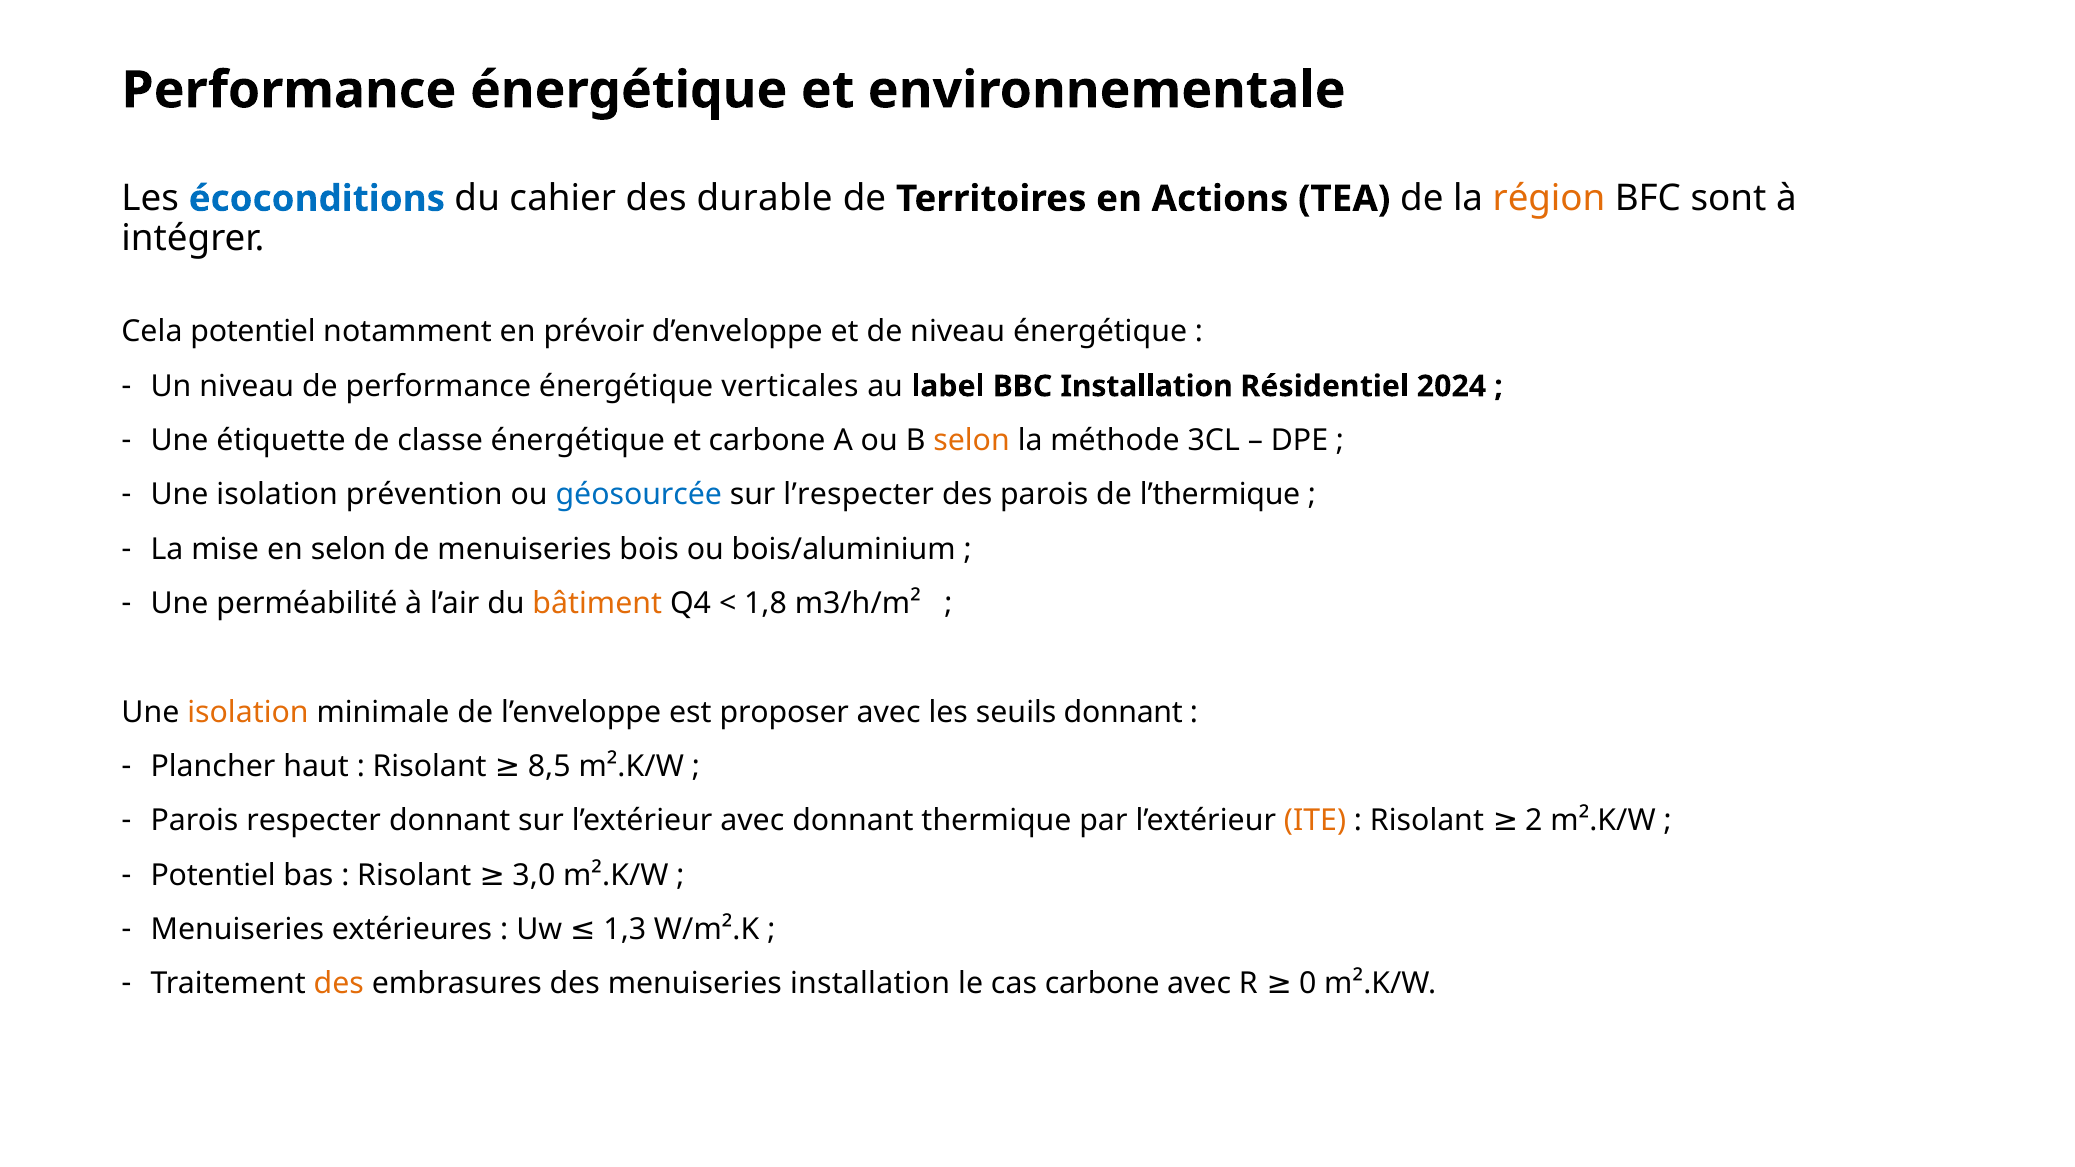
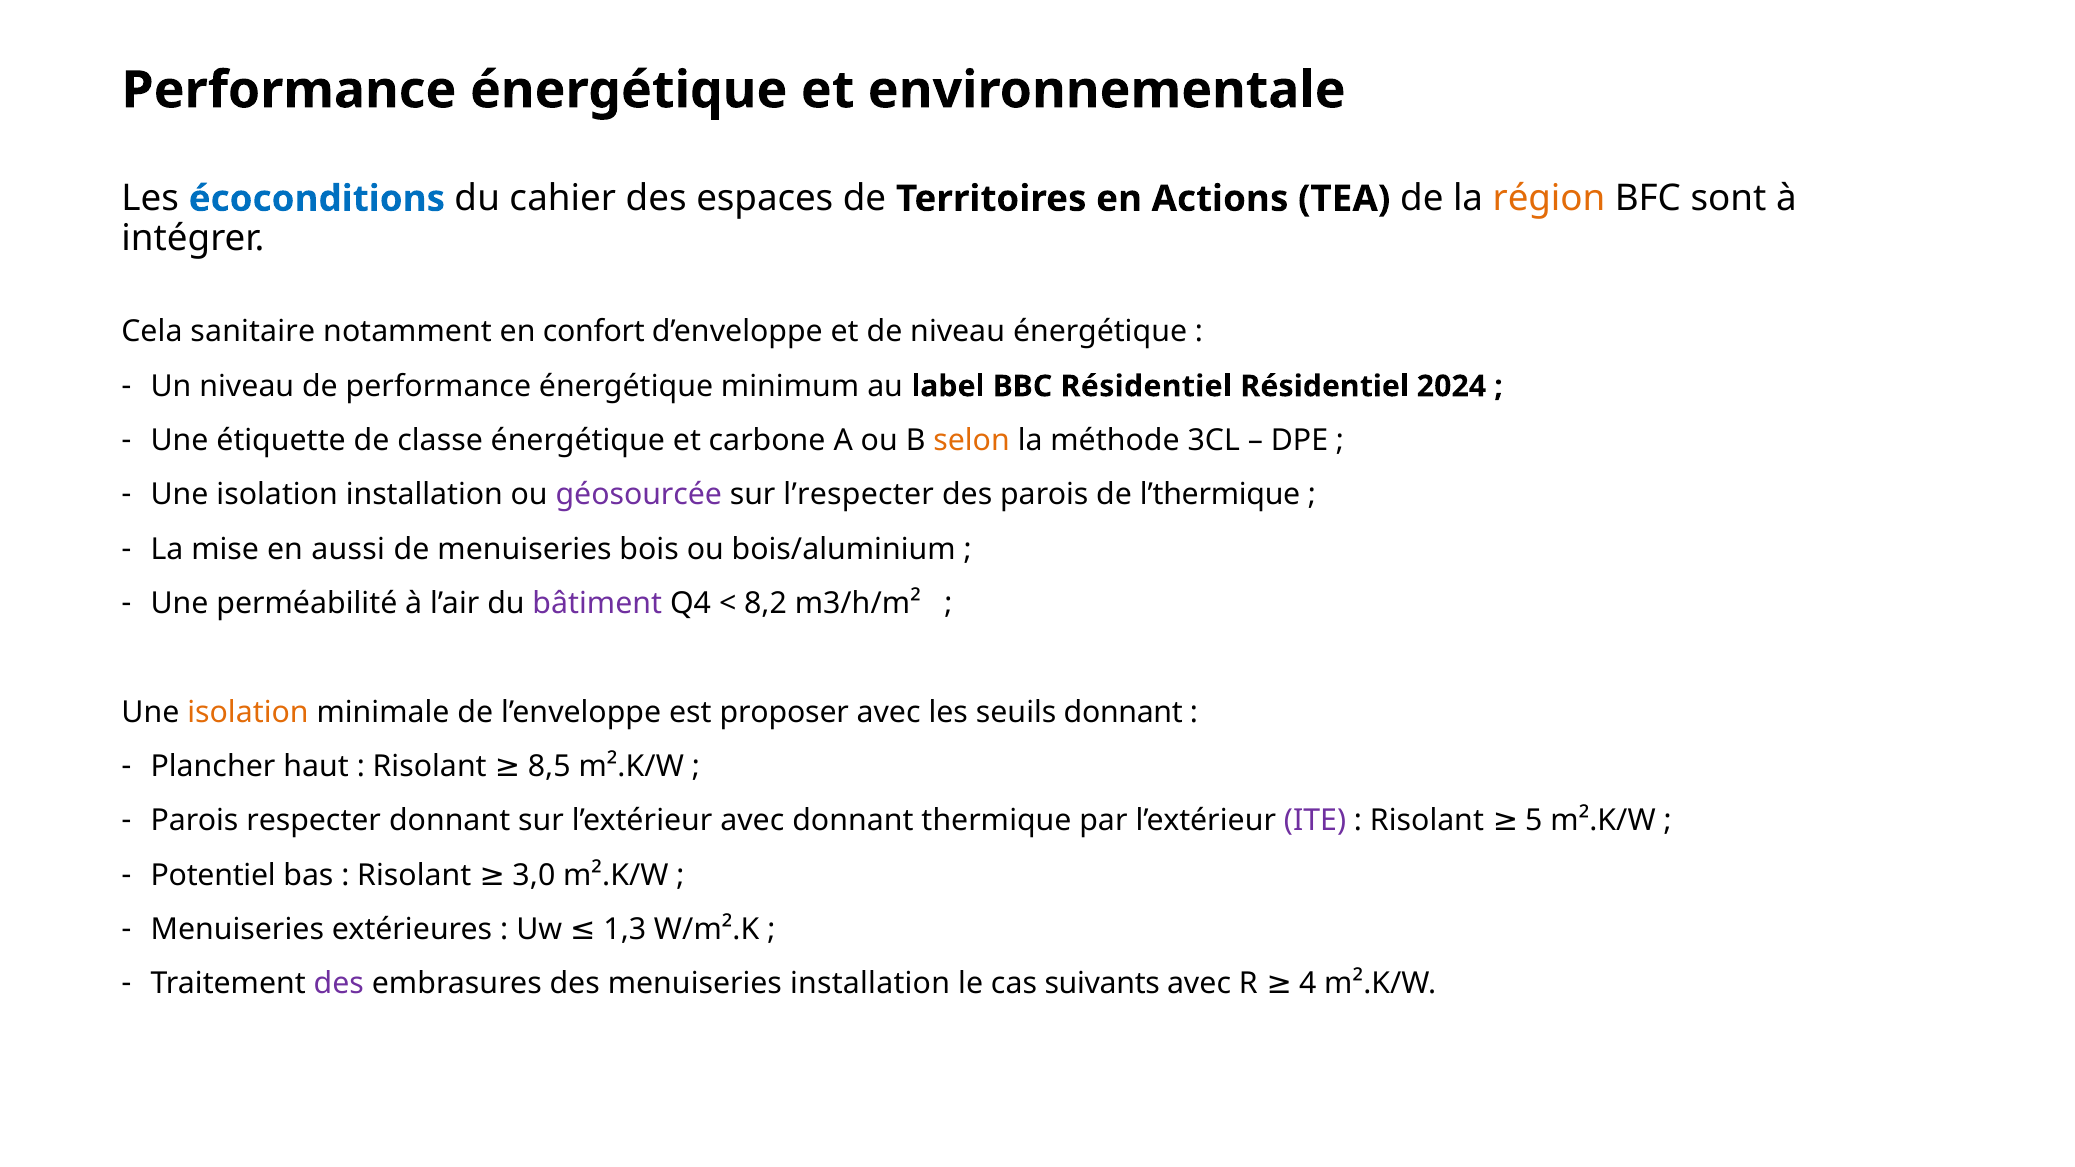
durable: durable -> espaces (765, 199)
Cela potentiel: potentiel -> sanitaire (253, 332)
prévoir: prévoir -> confort (594, 332)
verticales: verticales -> minimum (790, 386)
BBC Installation: Installation -> Résidentiel (1146, 386)
isolation prévention: prévention -> installation (424, 495)
géosourcée colour: blue -> purple (639, 495)
en selon: selon -> aussi (348, 549)
bâtiment colour: orange -> purple (597, 604)
1,8: 1,8 -> 8,2 (765, 604)
ITE colour: orange -> purple (1315, 821)
2: 2 -> 5 (1534, 821)
des colour: orange -> purple (339, 984)
cas carbone: carbone -> suivants (1102, 984)
0: 0 -> 4 (1308, 984)
